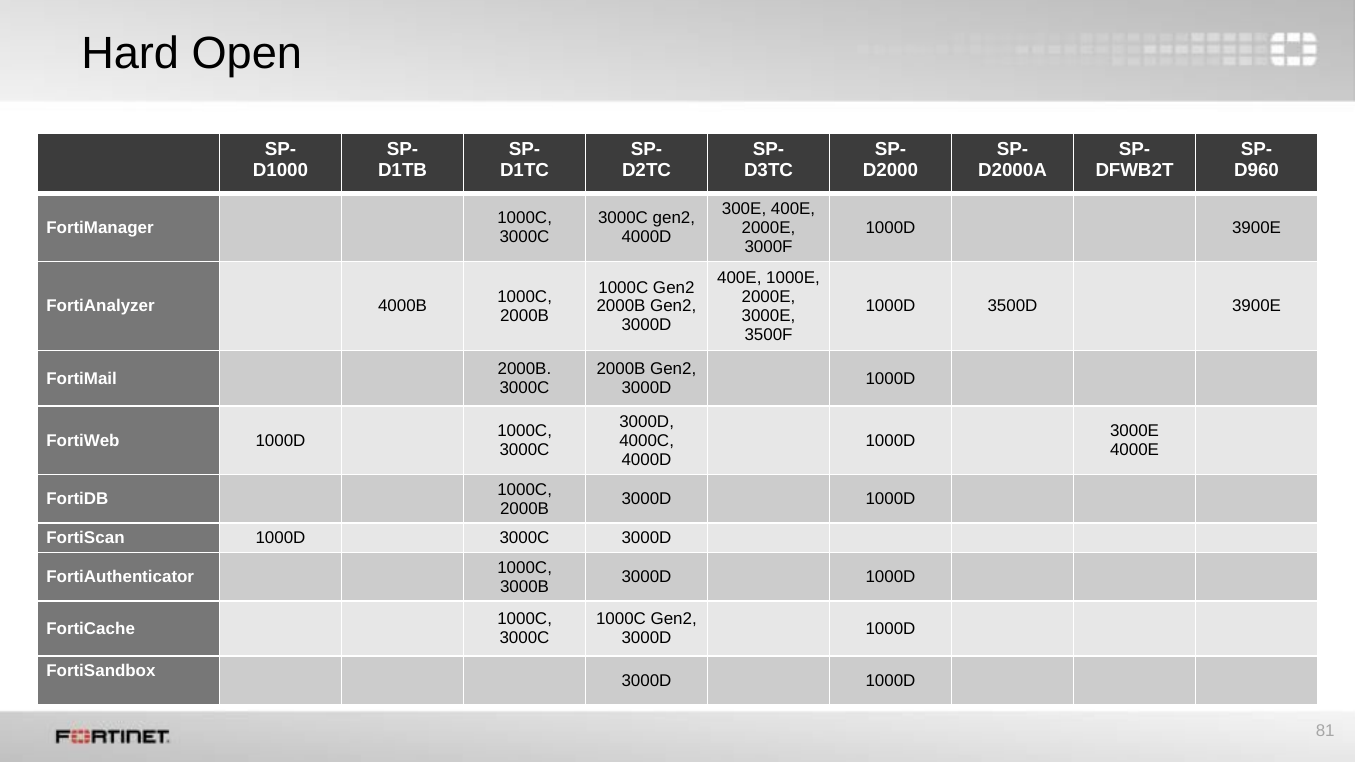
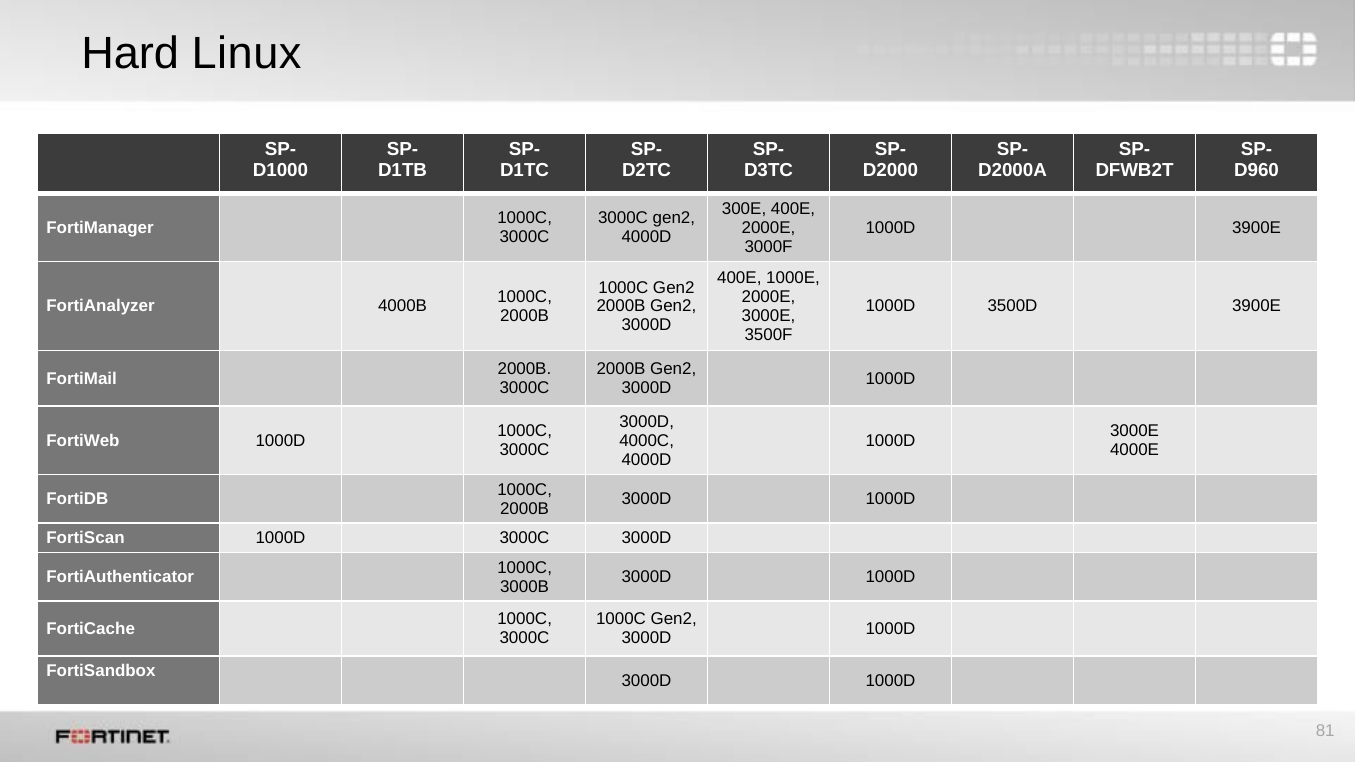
Open: Open -> Linux (247, 53)
